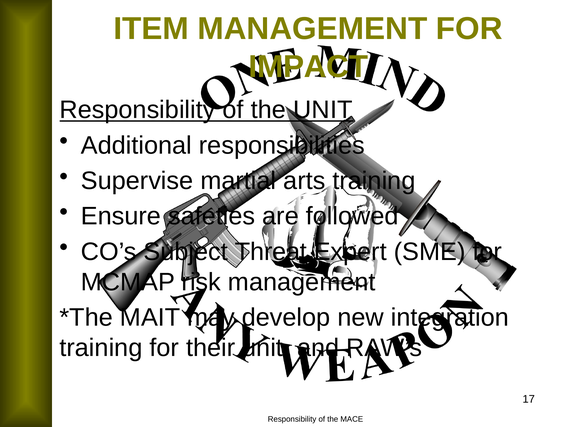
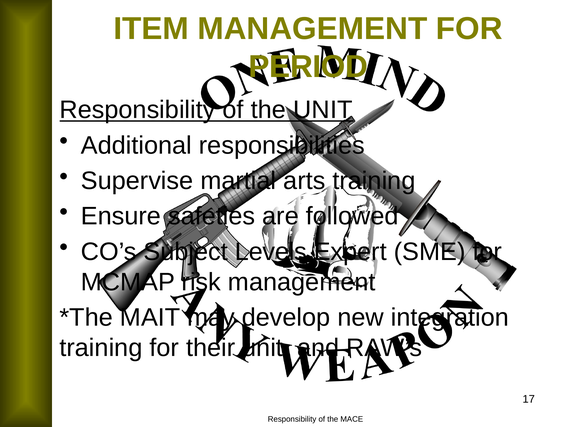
IMPACT: IMPACT -> PERIOD (308, 67)
Threat: Threat -> Levels (271, 252)
